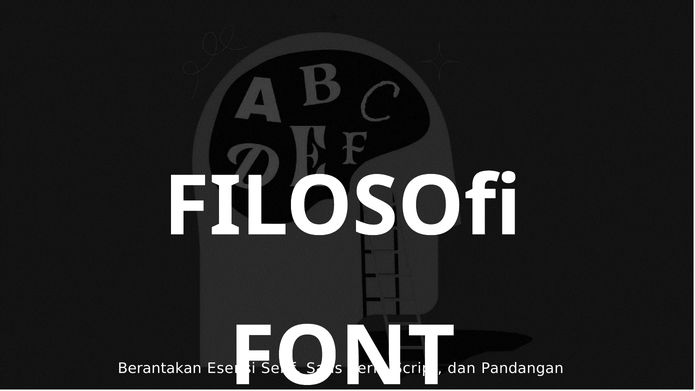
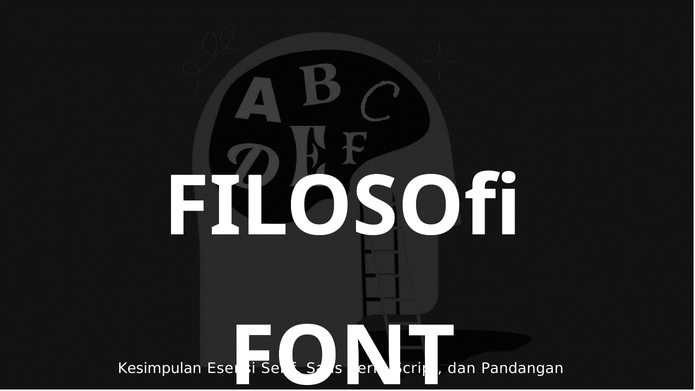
Berantakan: Berantakan -> Kesimpulan (160, 369)
